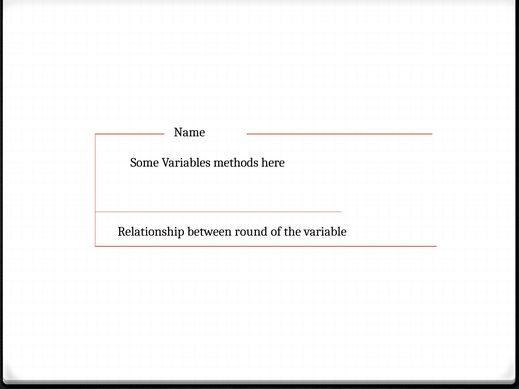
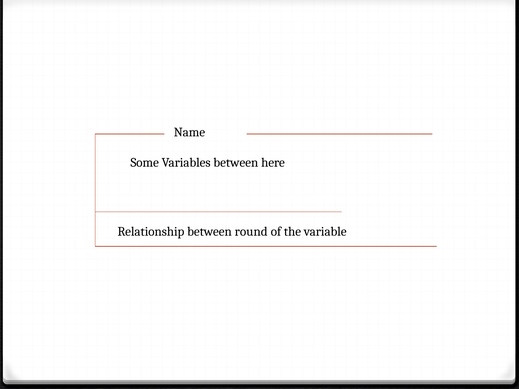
Variables methods: methods -> between (236, 163)
